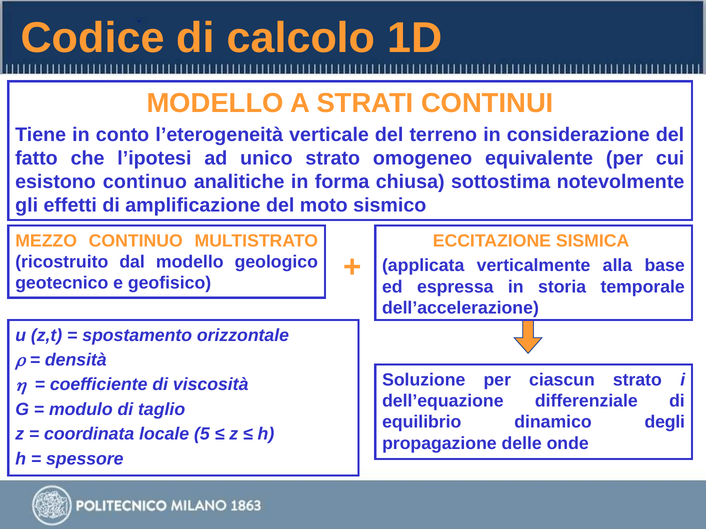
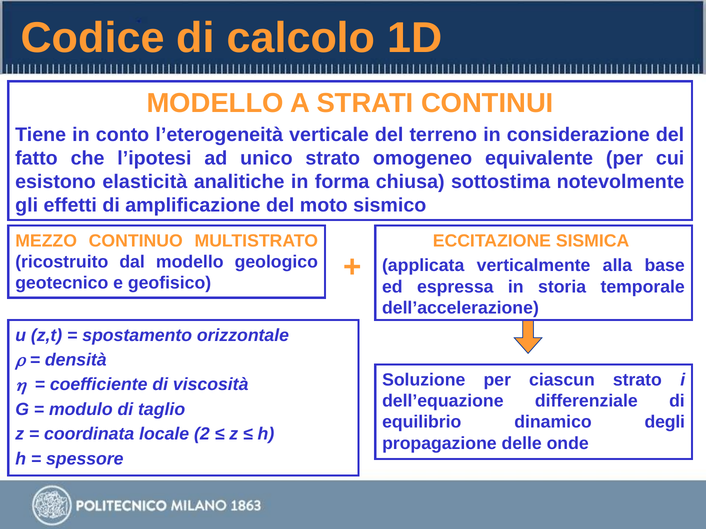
esistono continuo: continuo -> elasticità (145, 182)
5: 5 -> 2 (202, 434)
